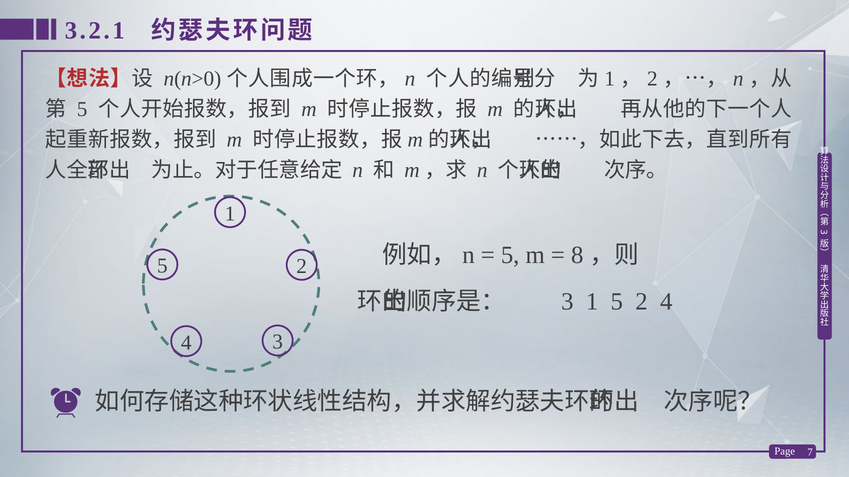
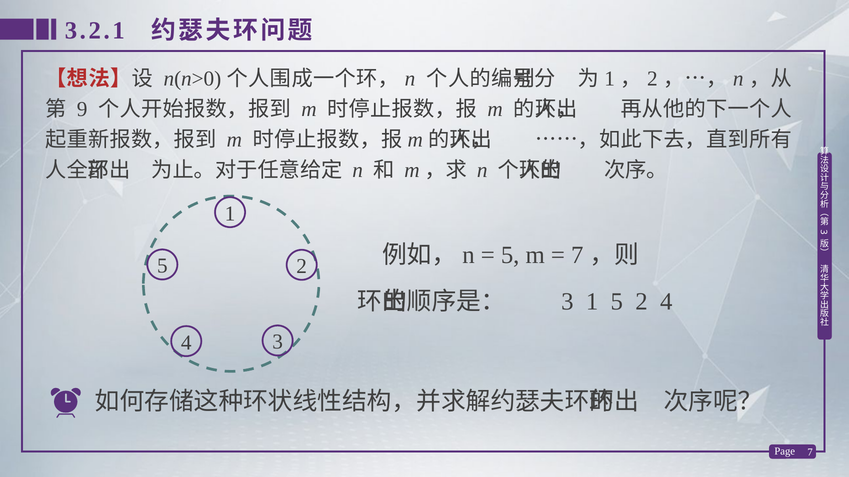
5: 5 -> 9 (82, 109)
8: 8 -> 7 (577, 255)
